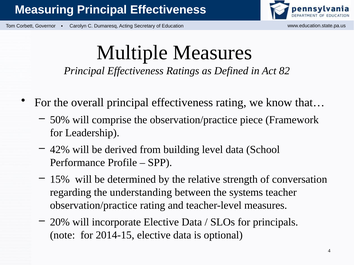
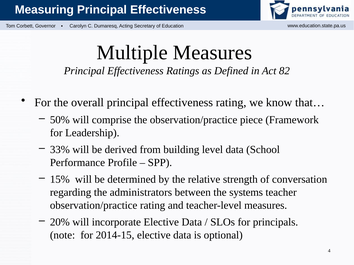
42%: 42% -> 33% (60, 150)
understanding: understanding -> administrators (141, 193)
